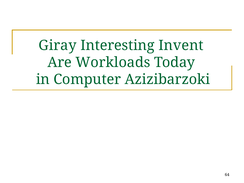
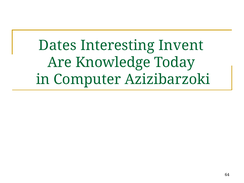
Giray: Giray -> Dates (58, 45)
Workloads: Workloads -> Knowledge (113, 62)
